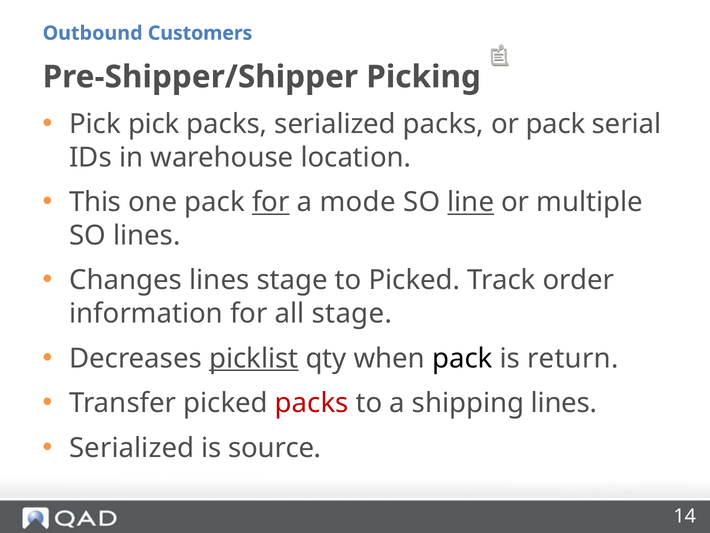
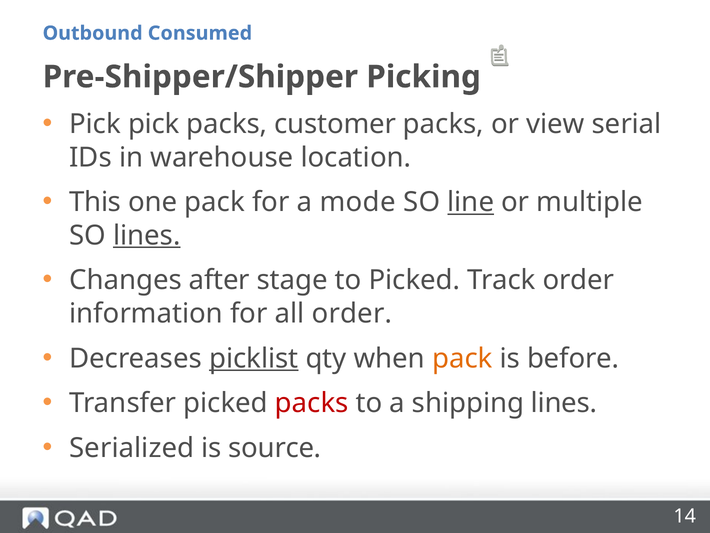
Customers: Customers -> Consumed (200, 33)
packs serialized: serialized -> customer (335, 124)
or pack: pack -> view (555, 124)
for underline: present -> none (271, 202)
lines underline: none -> present (147, 235)
Changes lines: lines -> after (219, 280)
all stage: stage -> order (352, 313)
pack colour: black -> orange (462, 358)
return: return -> before (573, 358)
